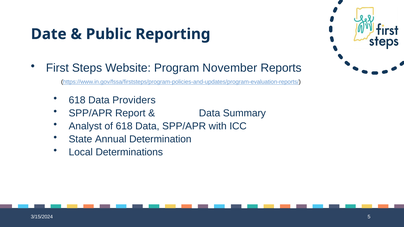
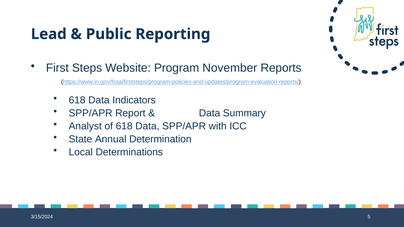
Date: Date -> Lead (49, 34)
Providers: Providers -> Indicators (134, 100)
